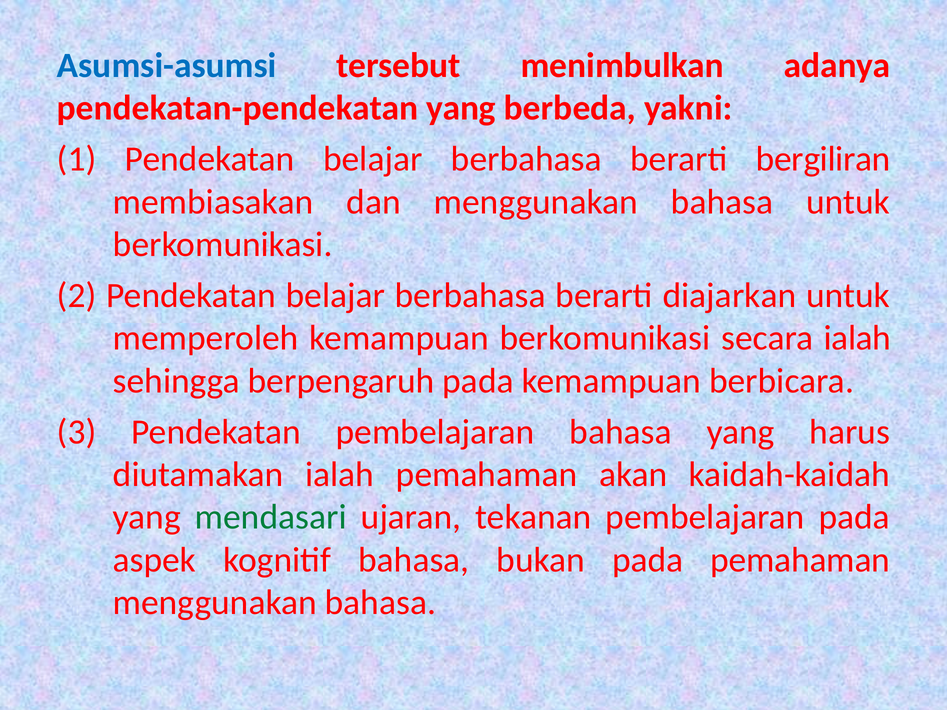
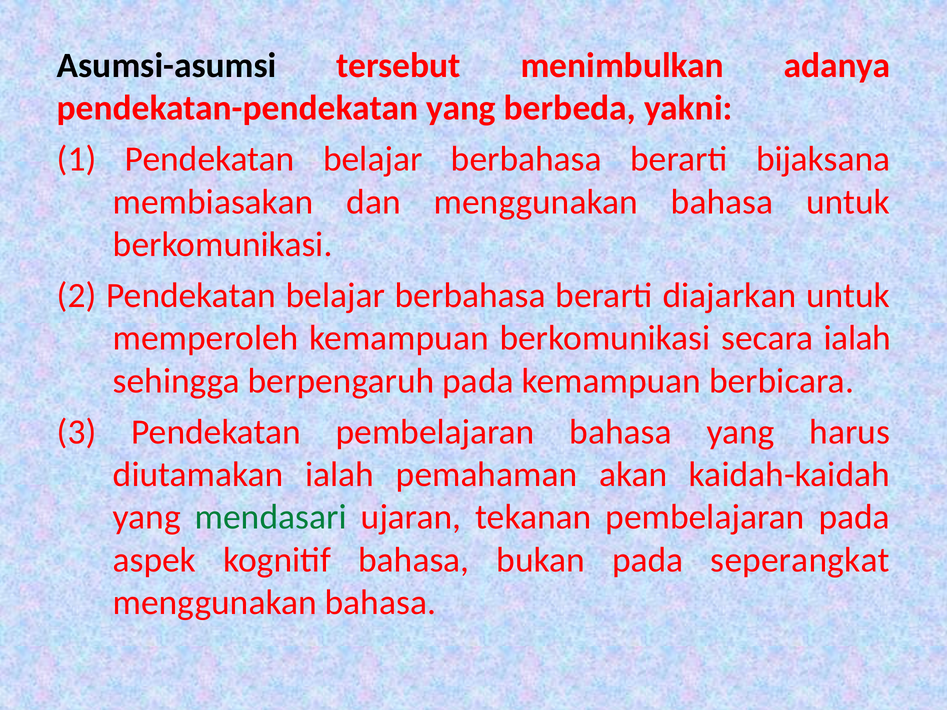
Asumsi-asumsi colour: blue -> black (167, 66)
bergiliran: bergiliran -> bijaksana (823, 159)
pada pemahaman: pemahaman -> seperangkat (800, 560)
